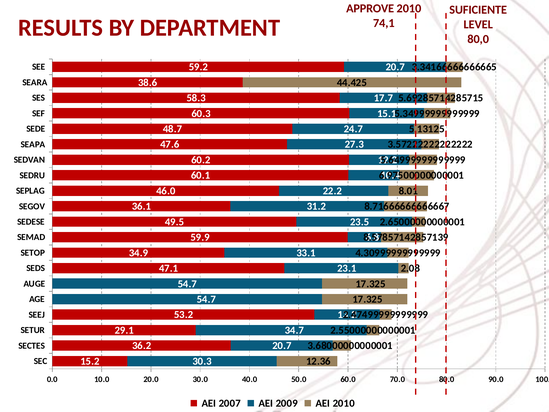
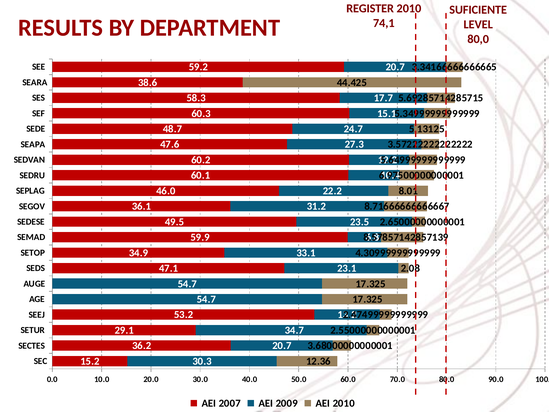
APPROVE: APPROVE -> REGISTER (370, 9)
